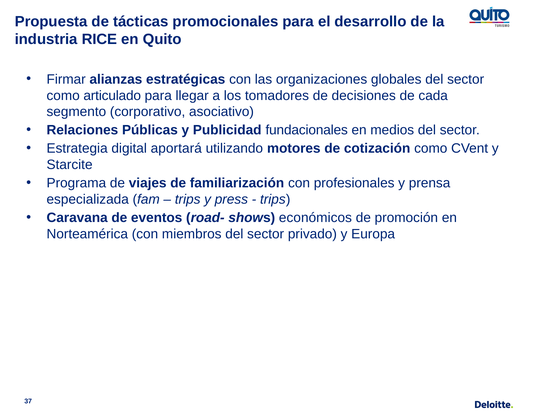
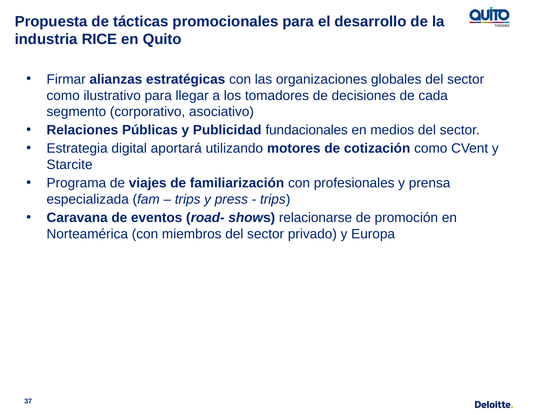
articulado: articulado -> ilustrativo (112, 96)
económicos: económicos -> relacionarse (315, 218)
